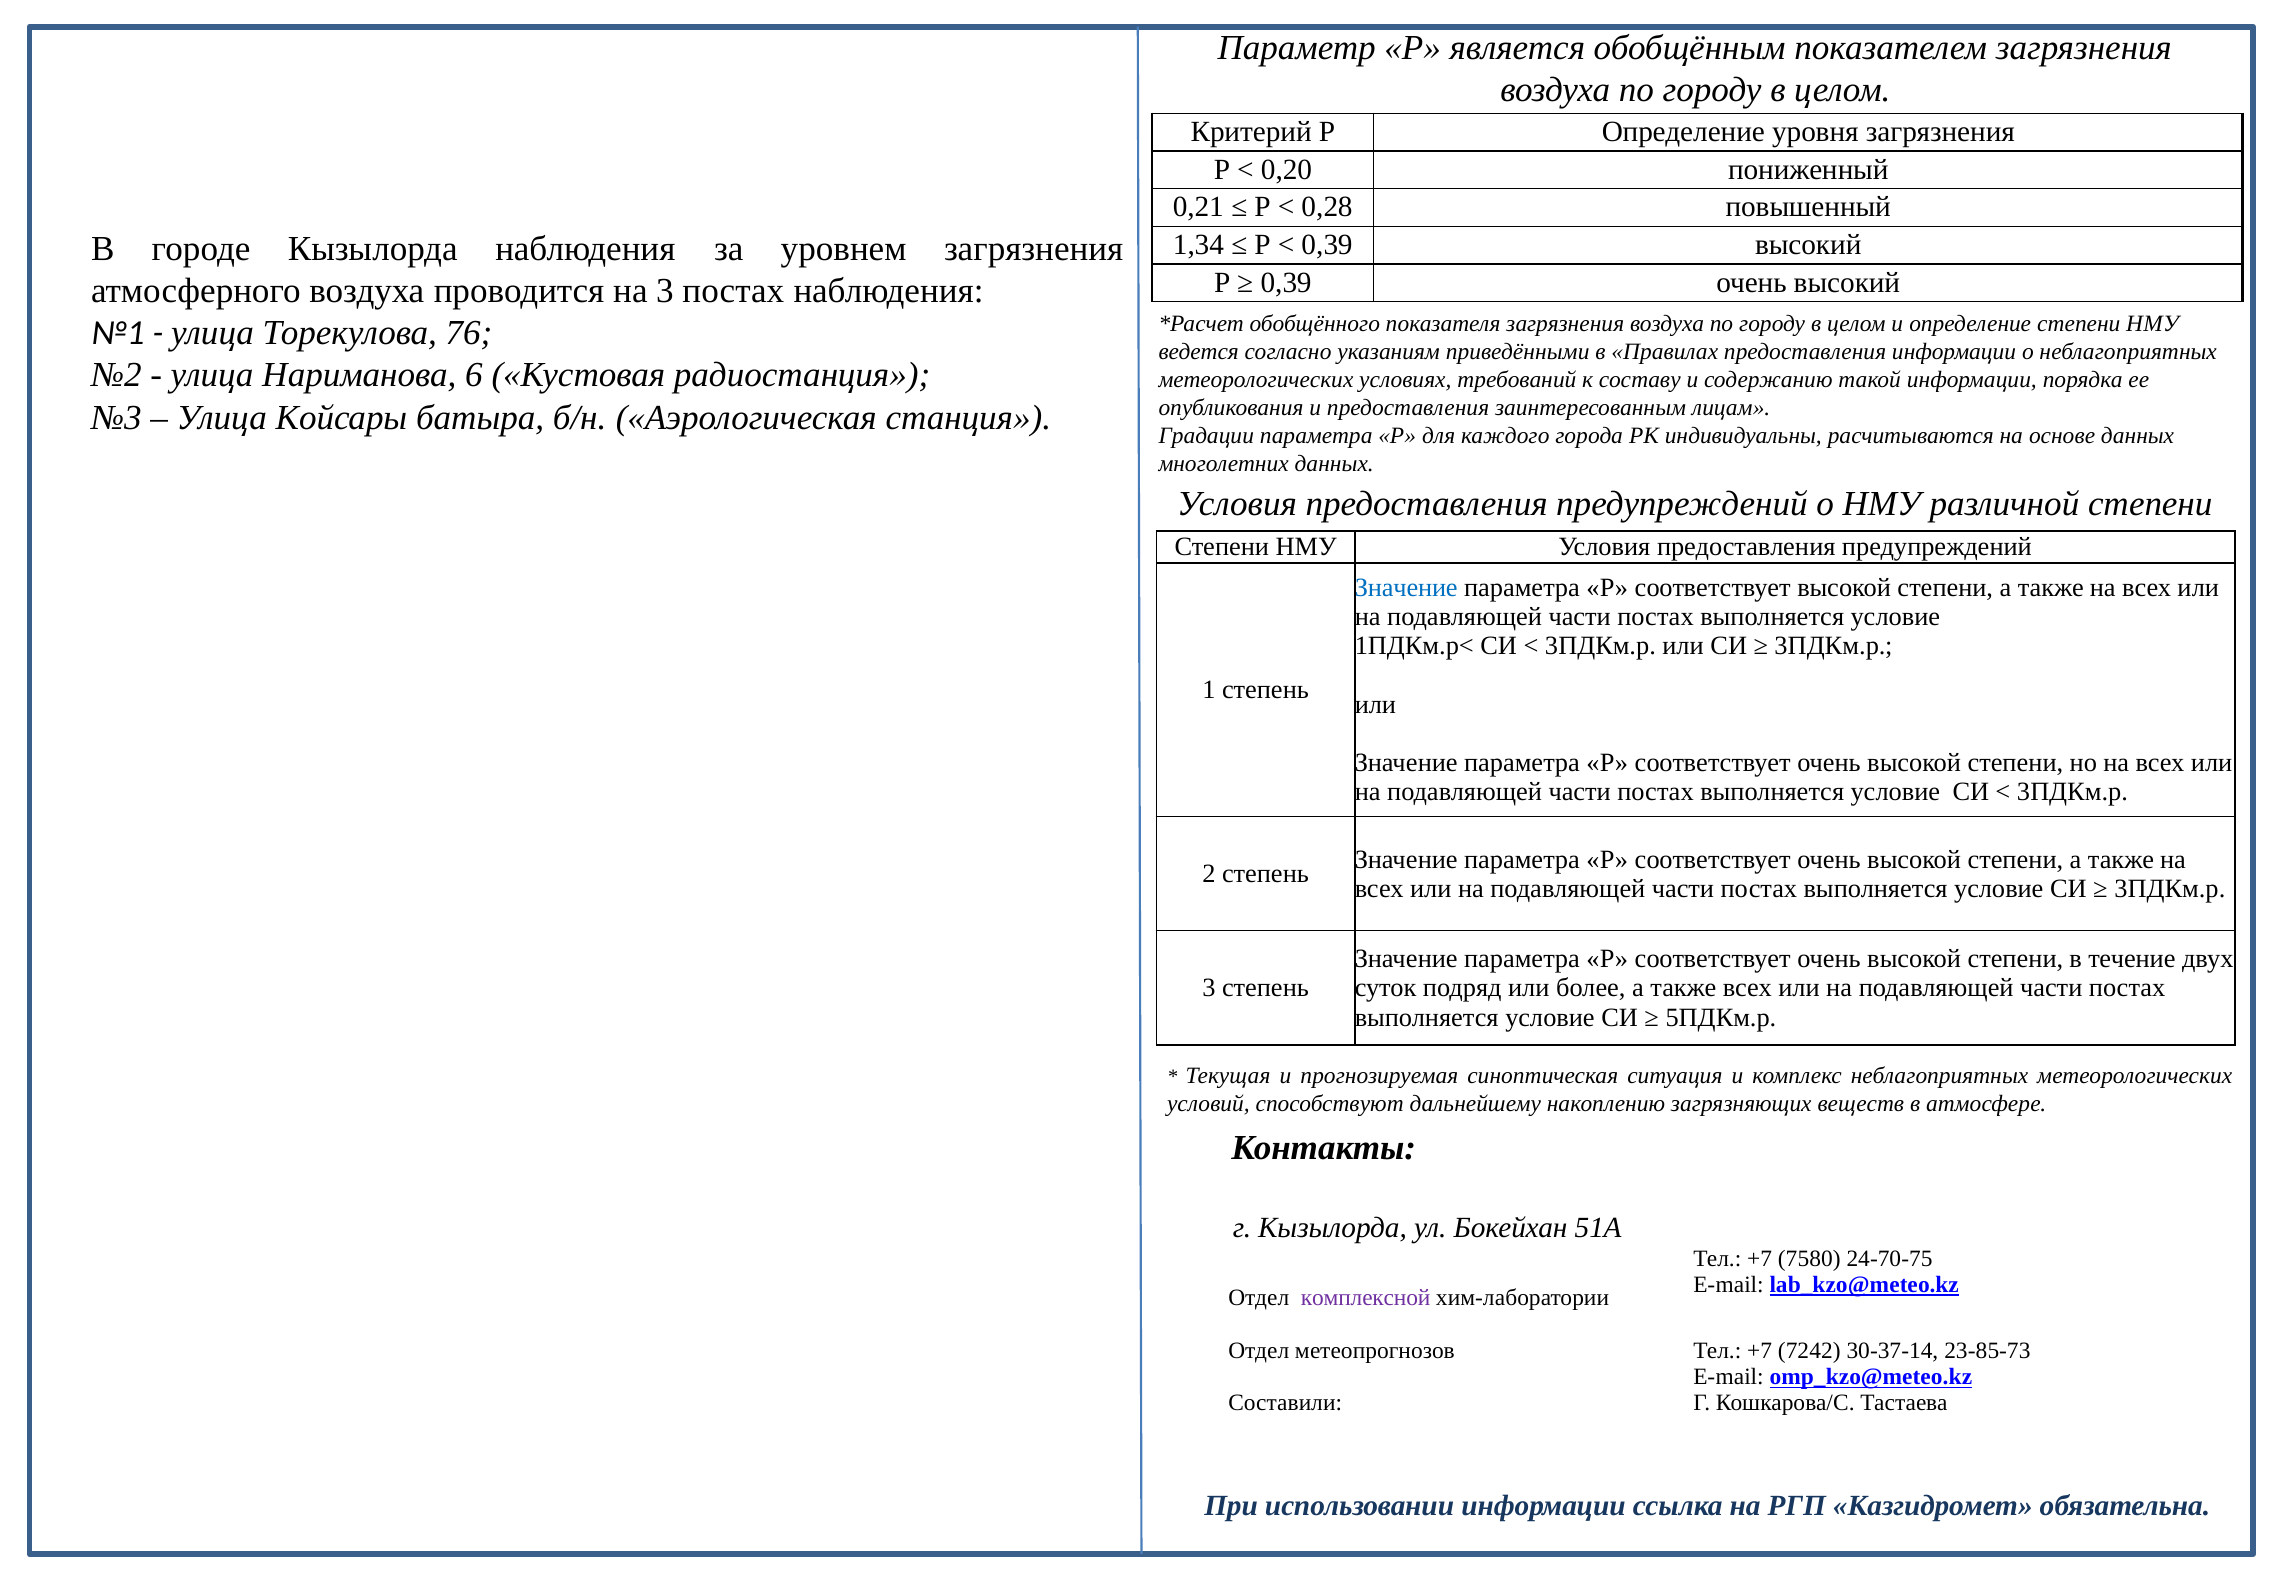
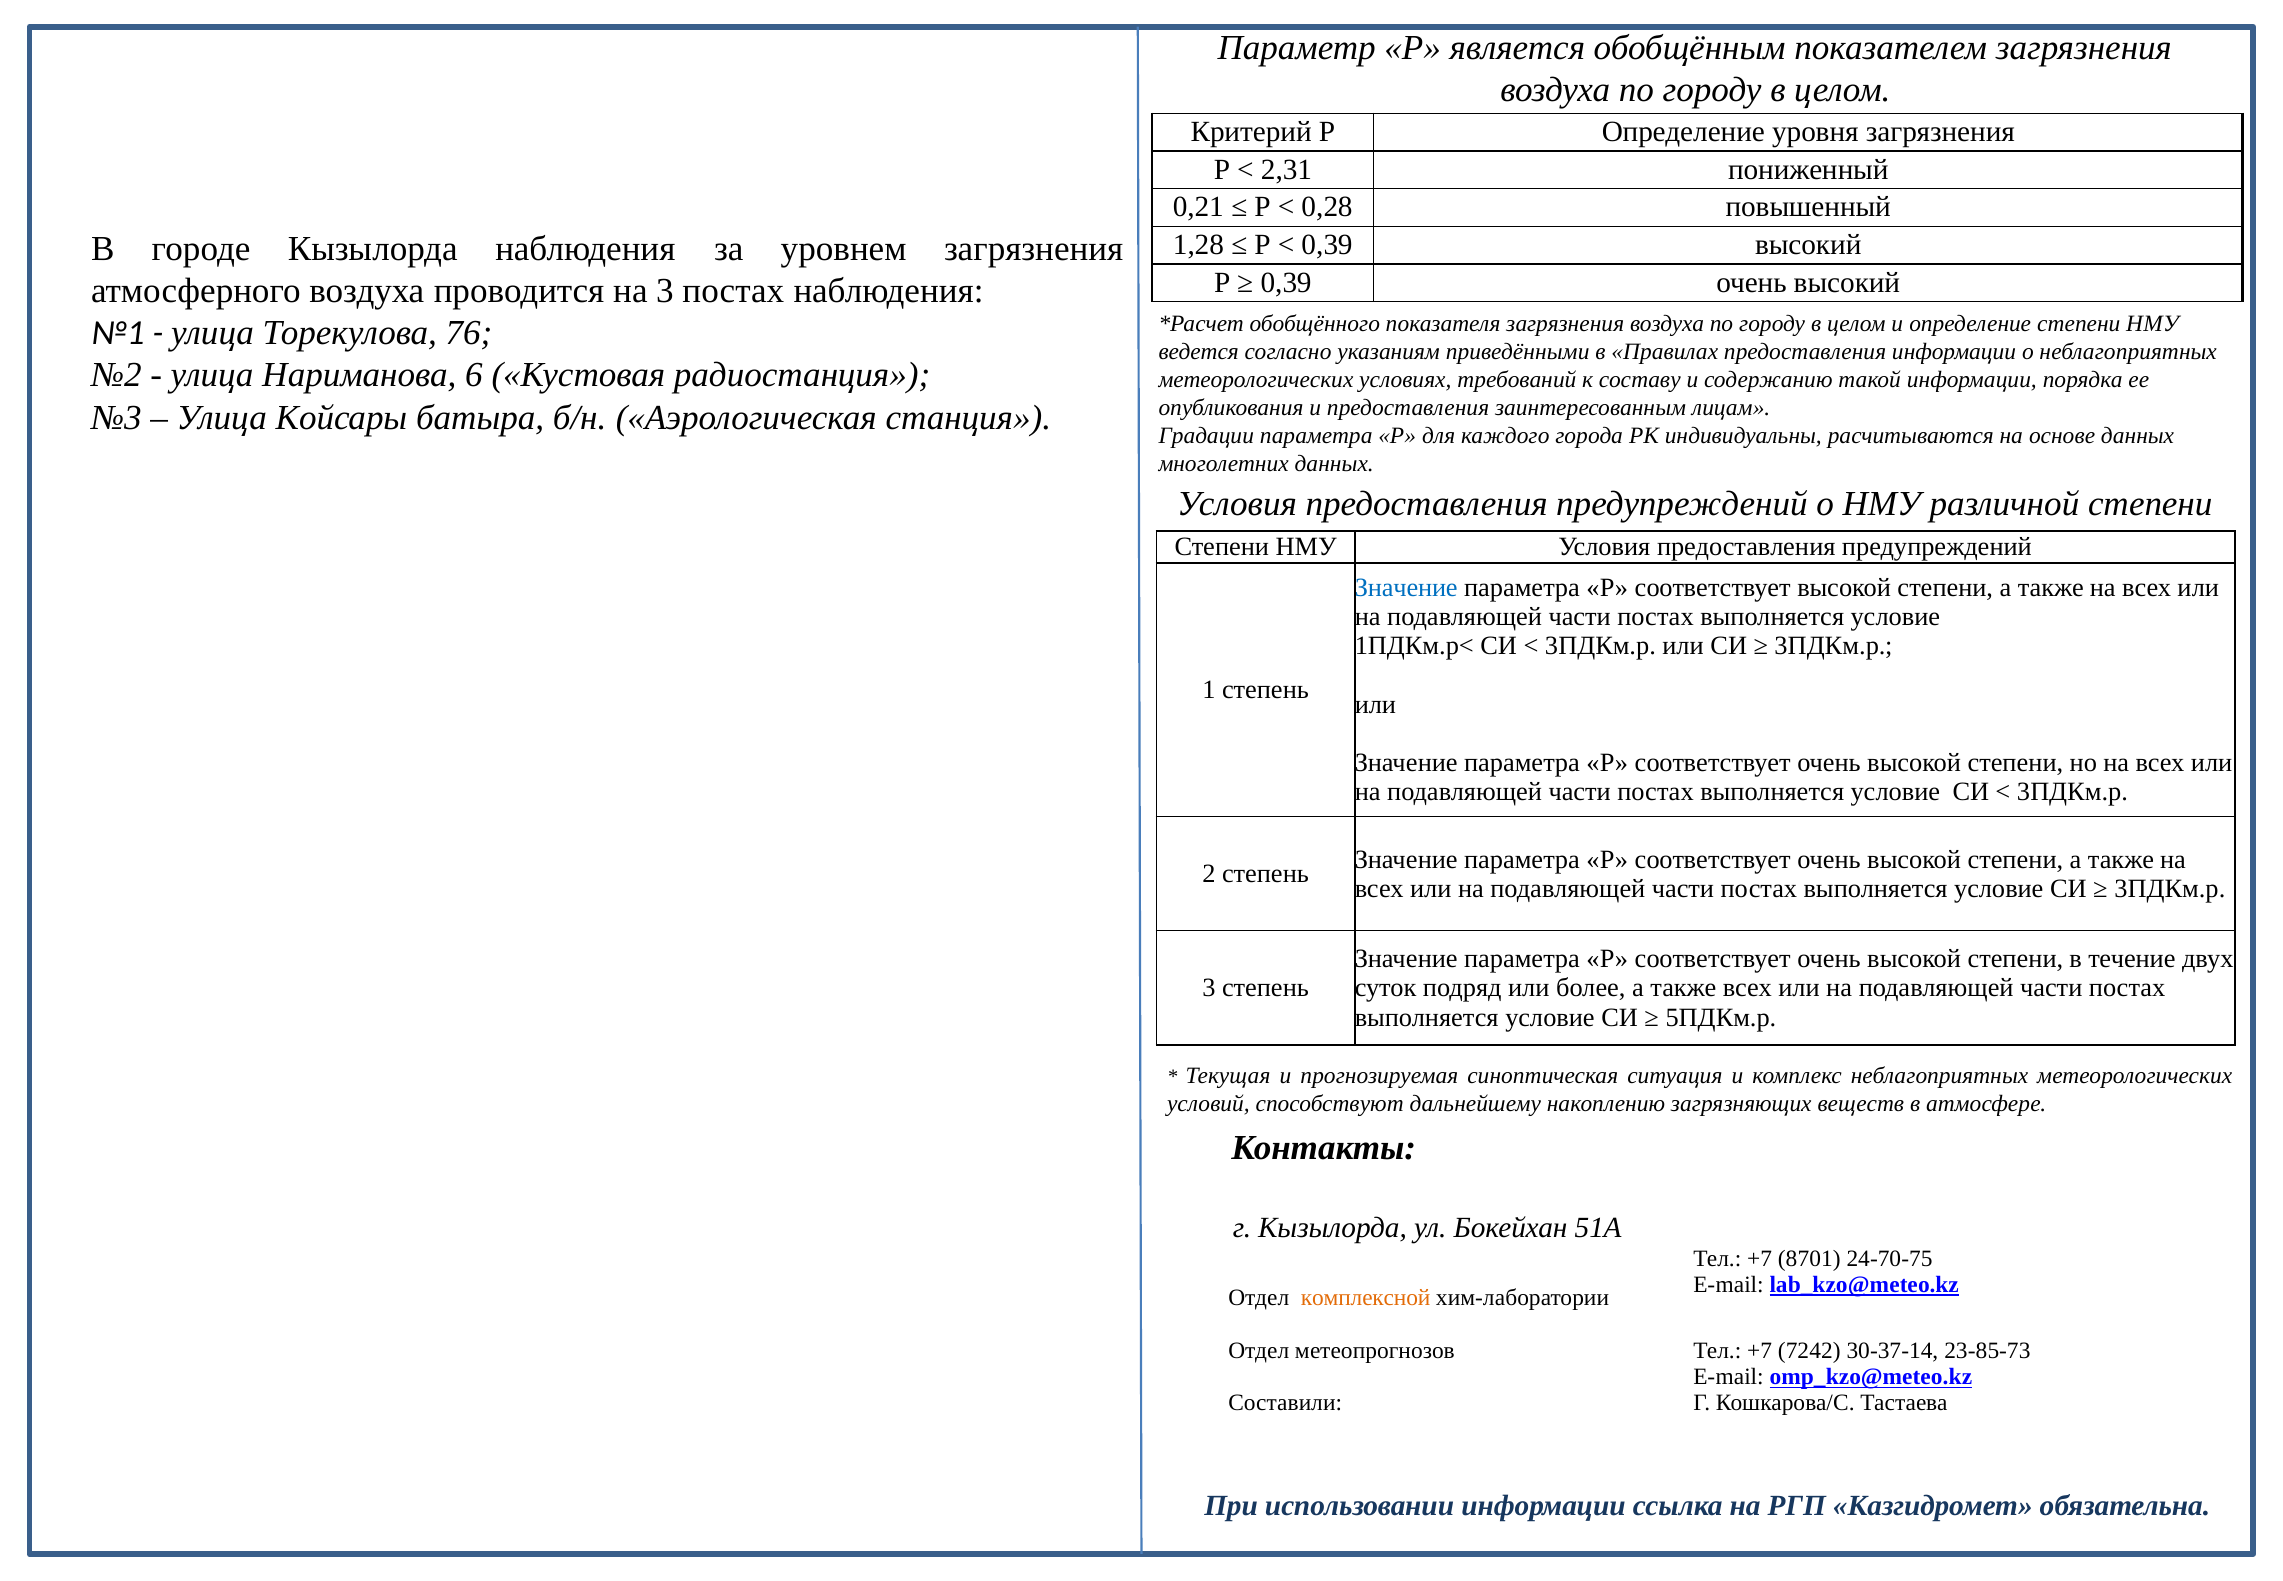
0,20: 0,20 -> 2,31 (1286, 170)
1,34: 1,34 -> 1,28 (1198, 245)
7580: 7580 -> 8701 (1809, 1258)
комплексной colour: purple -> orange (1366, 1297)
